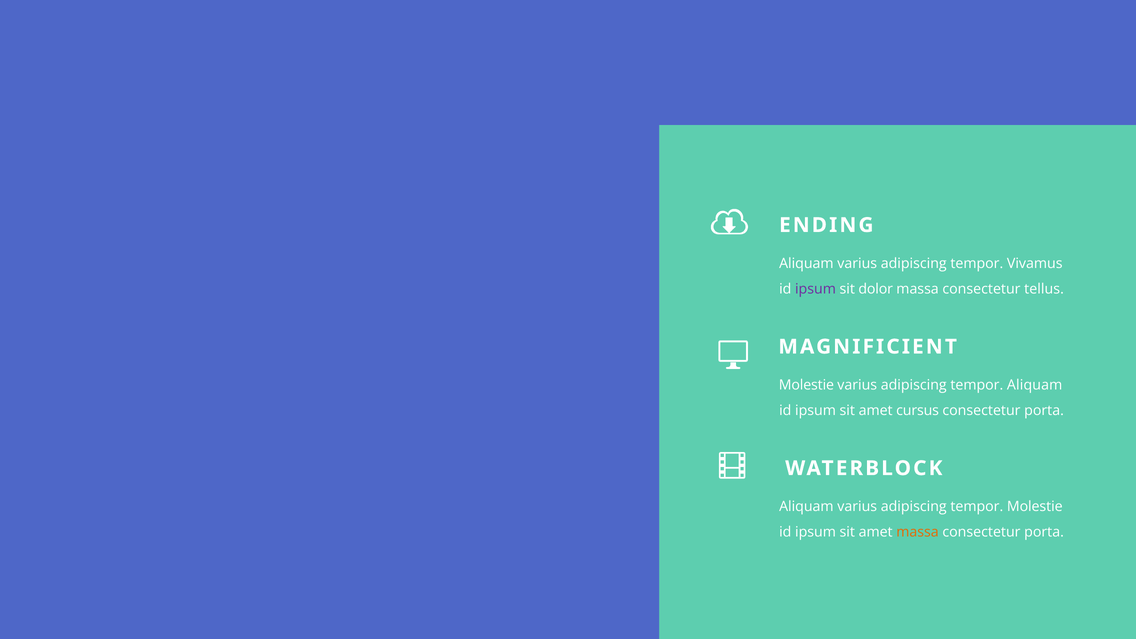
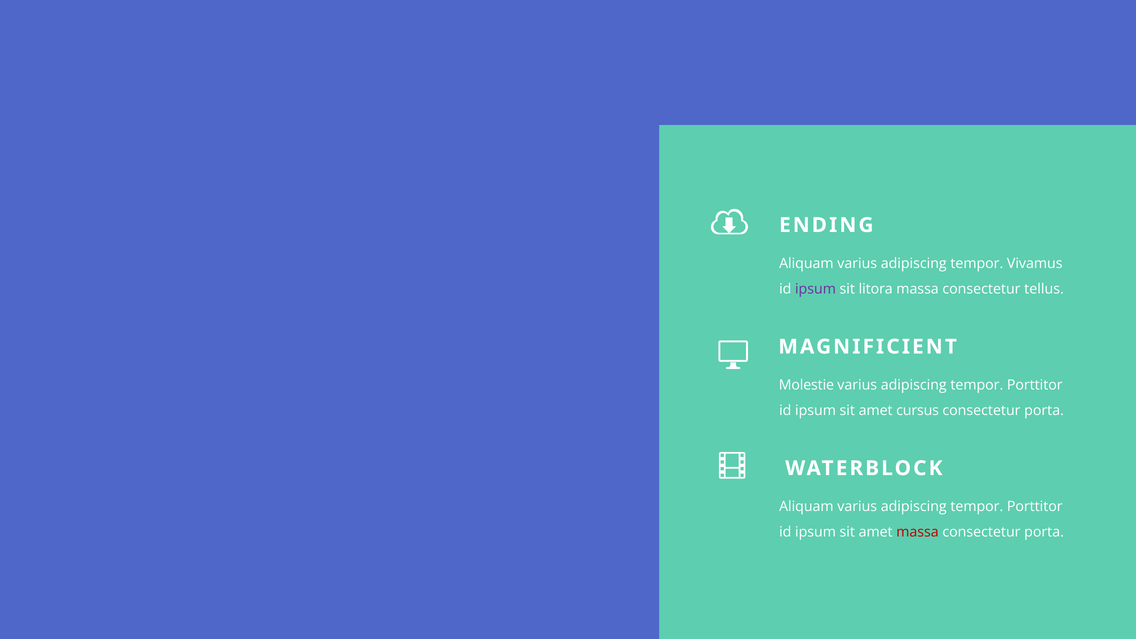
dolor: dolor -> litora (876, 289)
Aliquam: Aliquam -> Porttitor (1035, 385)
Molestie: Molestie -> Porttitor (1035, 507)
massa colour: orange -> red (918, 532)
